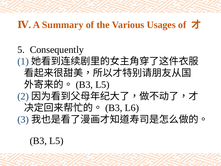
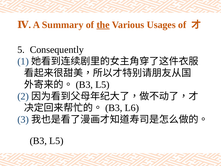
the underline: none -> present (103, 25)
